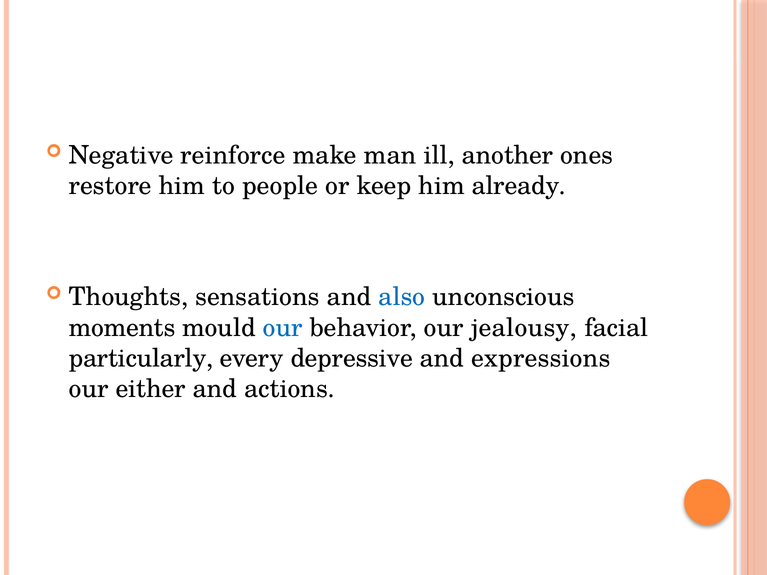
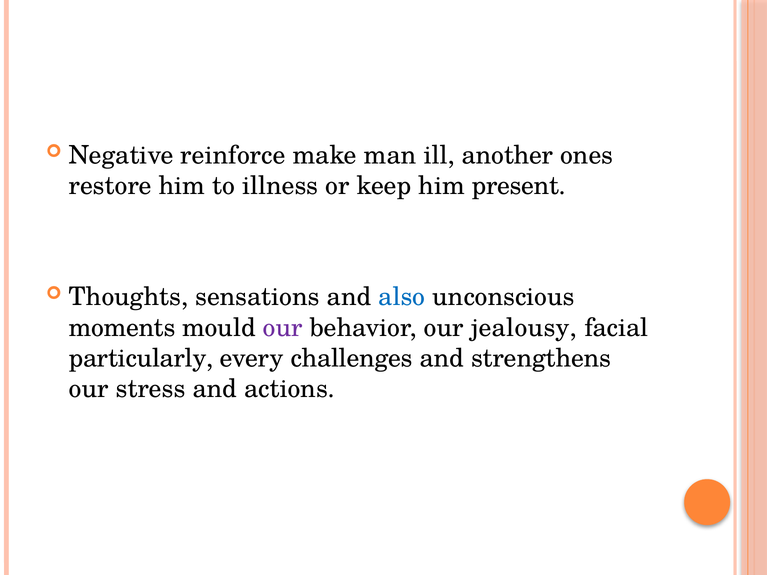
people: people -> illness (280, 186)
already: already -> present (519, 186)
our colour: blue -> purple (283, 328)
depressive: depressive -> challenges (352, 358)
expressions: expressions -> strengthens (541, 358)
either: either -> stress (151, 389)
